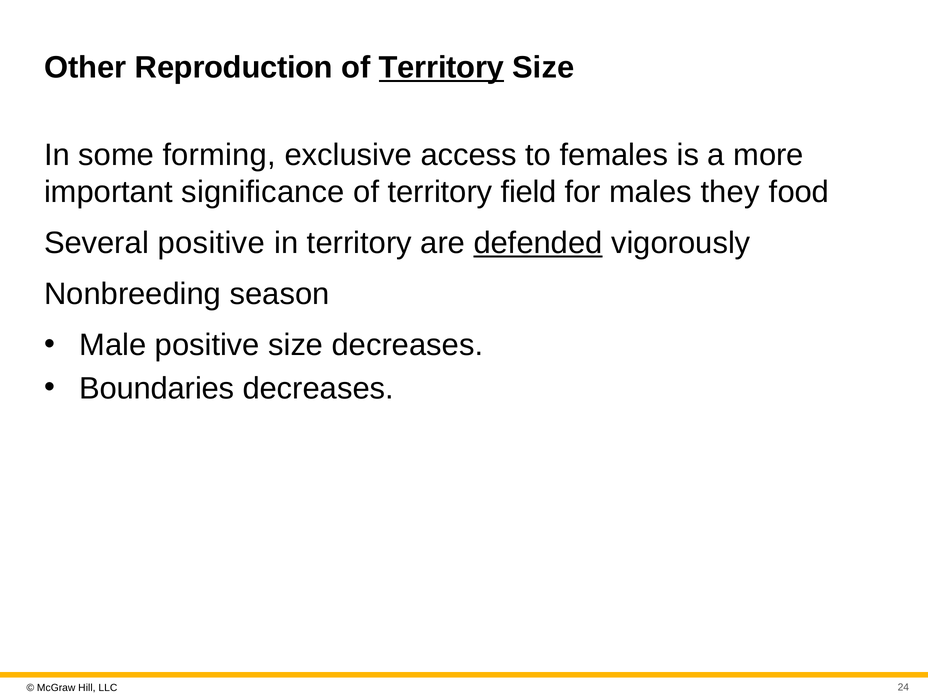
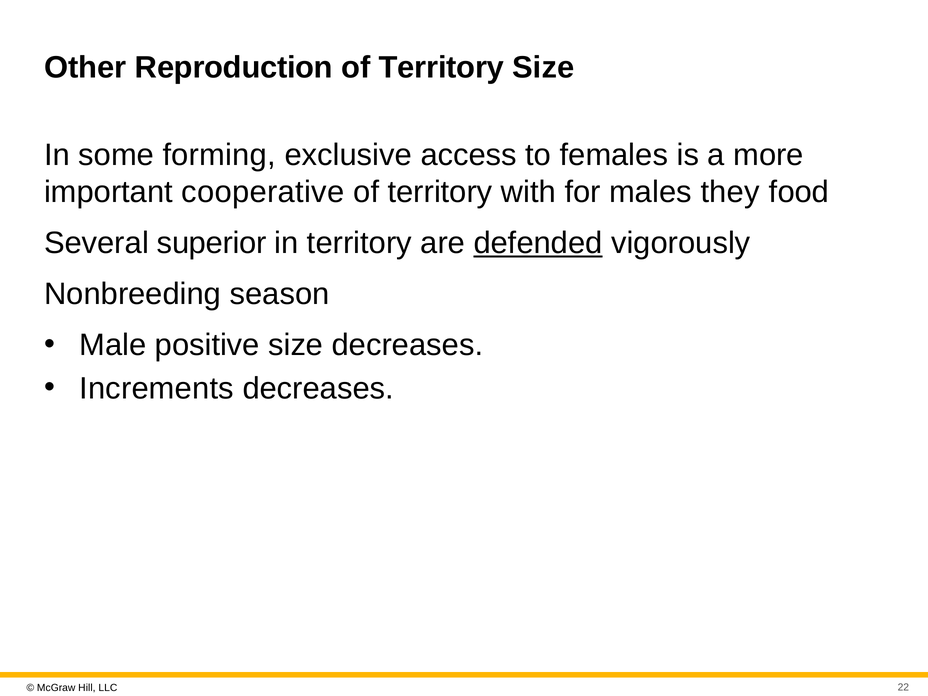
Territory underline: present -> none (441, 68)
significance: significance -> cooperative (263, 192)
field: field -> with (529, 192)
Several positive: positive -> superior (212, 243)
Boundaries: Boundaries -> Increments (157, 388)
24: 24 -> 22 (903, 687)
